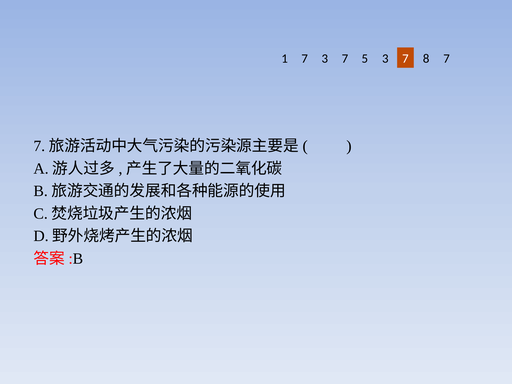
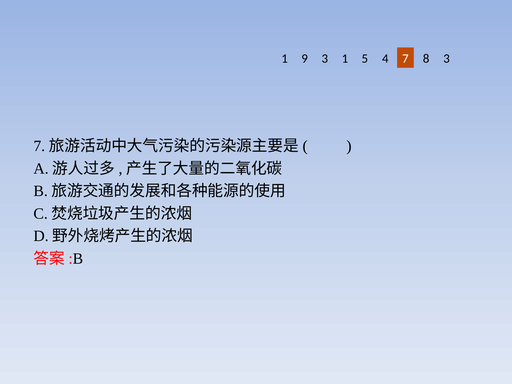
1 7: 7 -> 9 (305, 59)
7: 7 -> 1 (345, 59)
5 3: 3 -> 4 (385, 59)
8 7: 7 -> 3 (447, 58)
